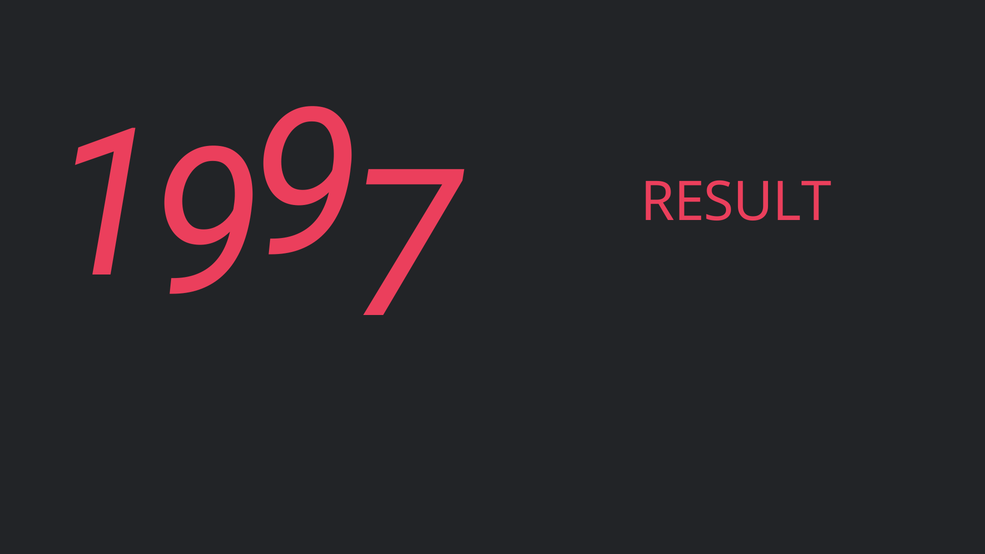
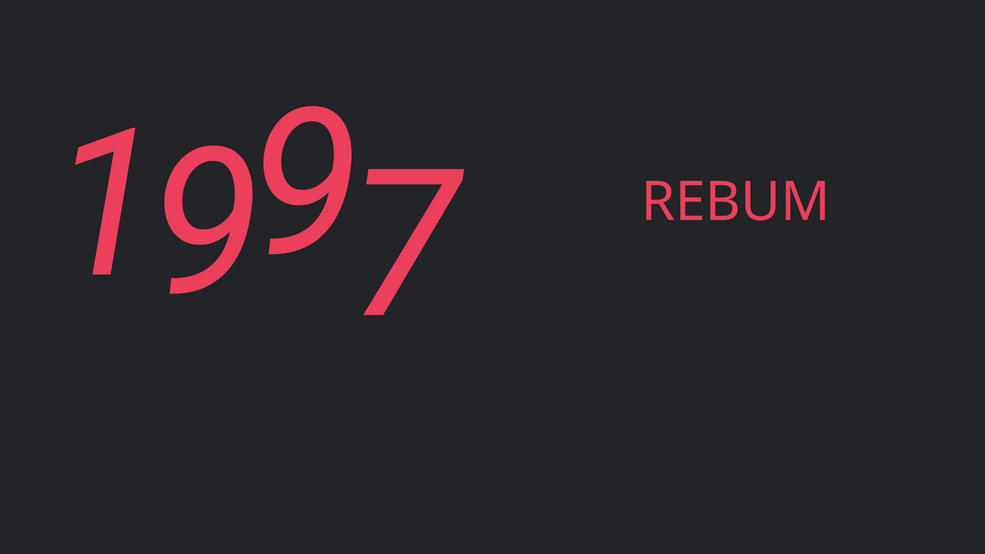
RESULT: RESULT -> REBUM (736, 202)
